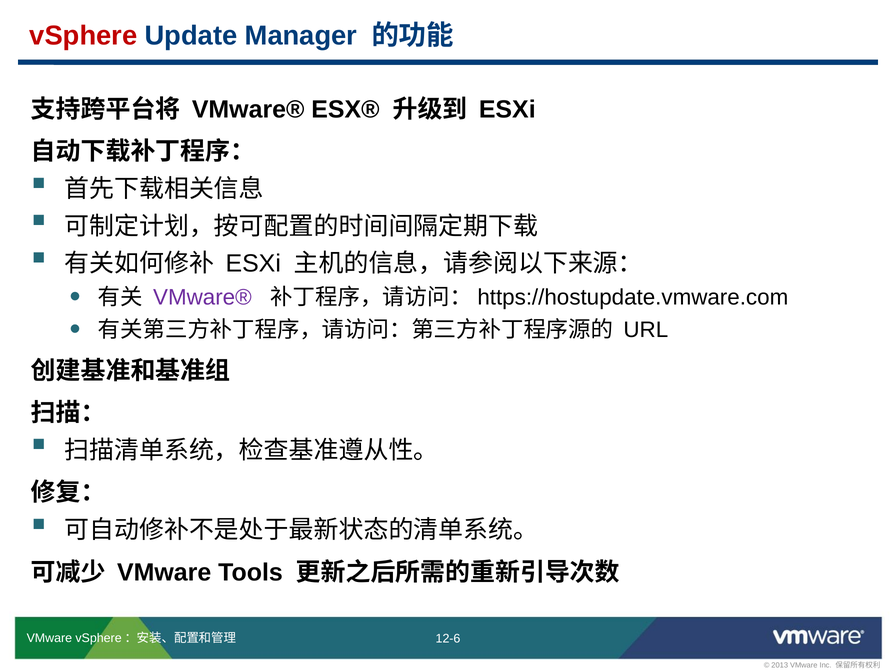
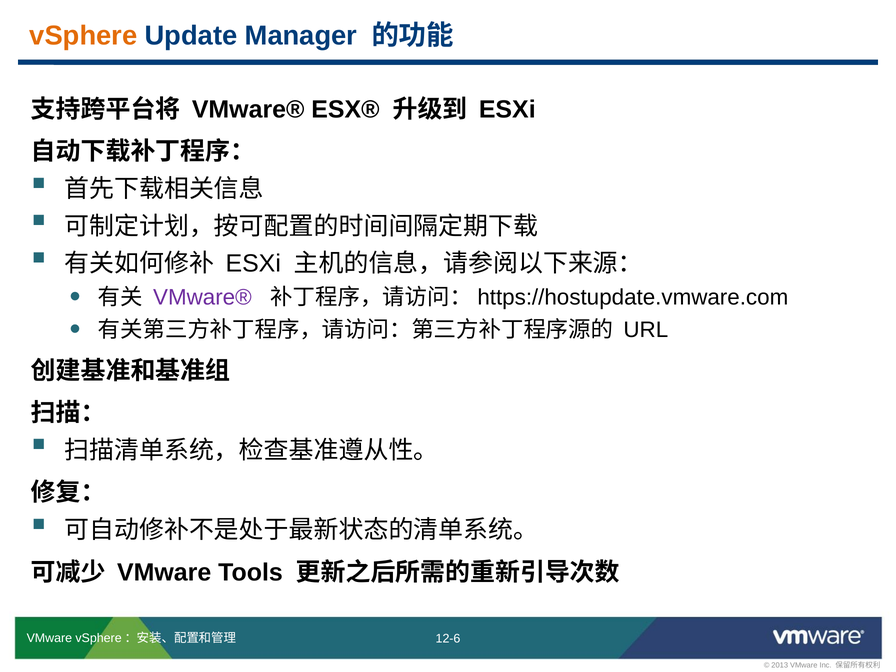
vSphere colour: red -> orange (83, 35)
